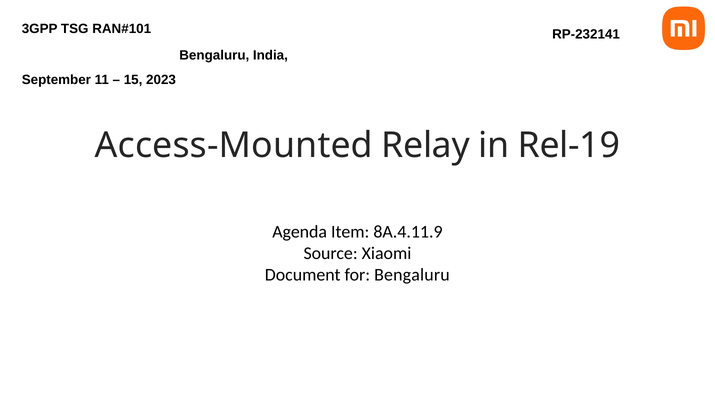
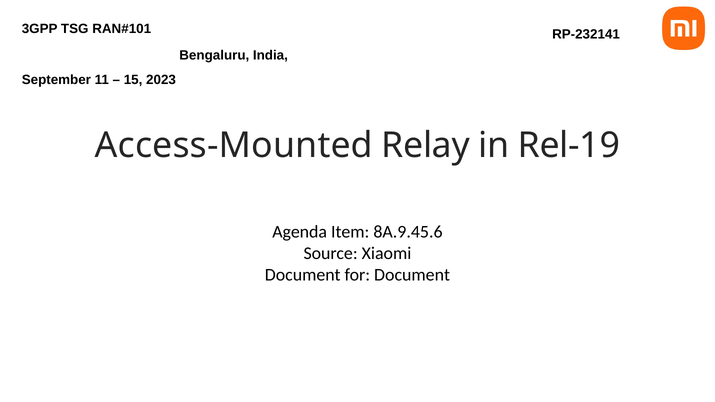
8A.4.11.9: 8A.4.11.9 -> 8A.9.45.6 (408, 232)
for Bengaluru: Bengaluru -> Document (412, 275)
